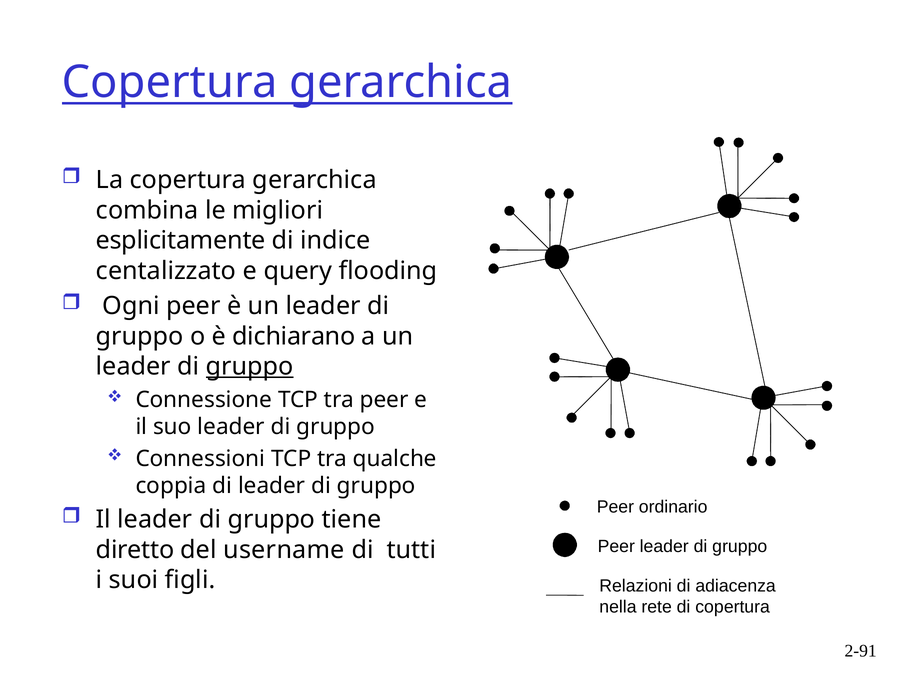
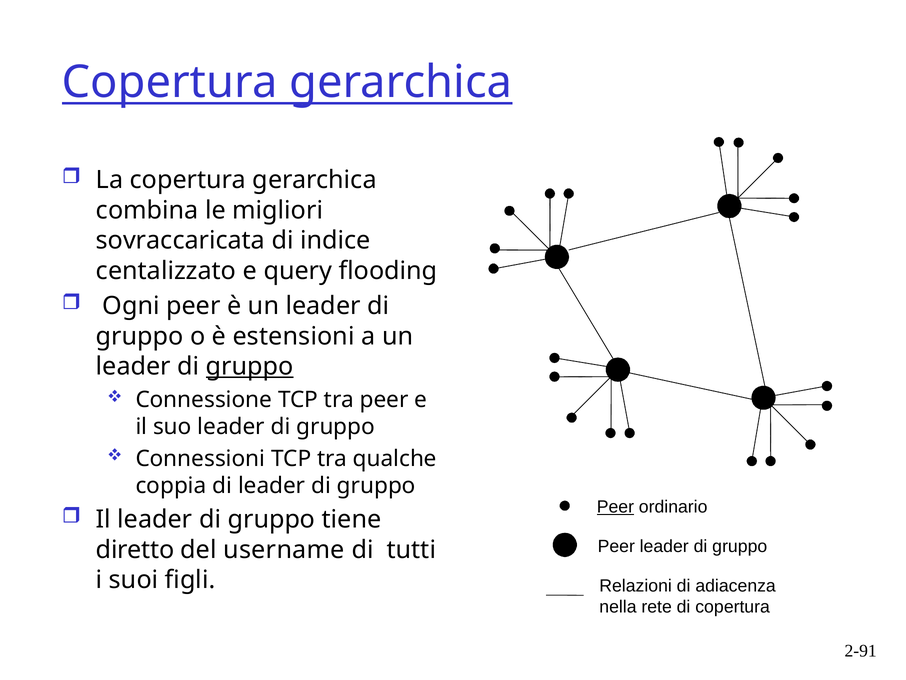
esplicitamente: esplicitamente -> sovraccaricata (180, 240)
dichiarano: dichiarano -> estensioni (294, 336)
Peer underline: none -> present (615, 507)
